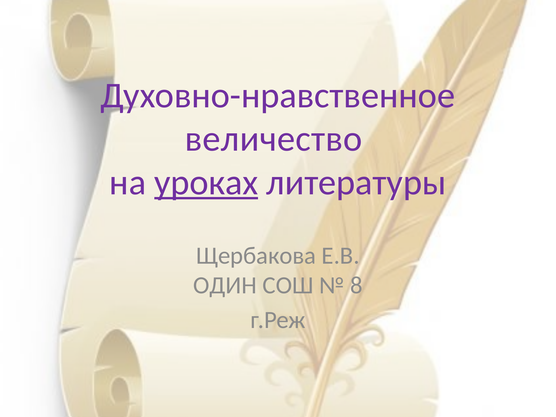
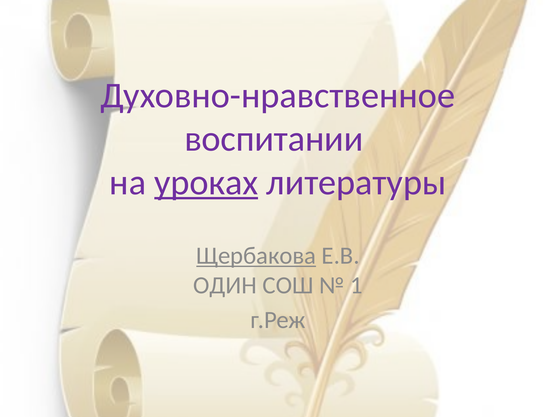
величество: величество -> воспитании (274, 139)
Щербакова underline: none -> present (256, 256)
8: 8 -> 1 (356, 285)
